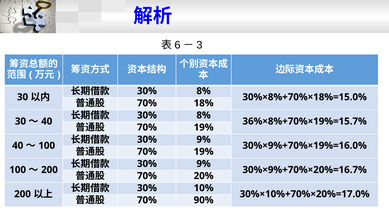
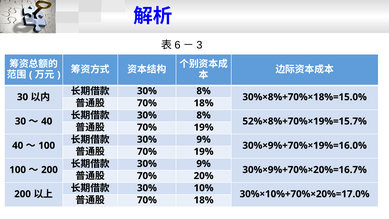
36%×8%+70%×19%=15.7%: 36%×8%+70%×19%=15.7% -> 52%×8%+70%×19%=15.7% (305, 121)
90%: 90% -> 18% (204, 200)
